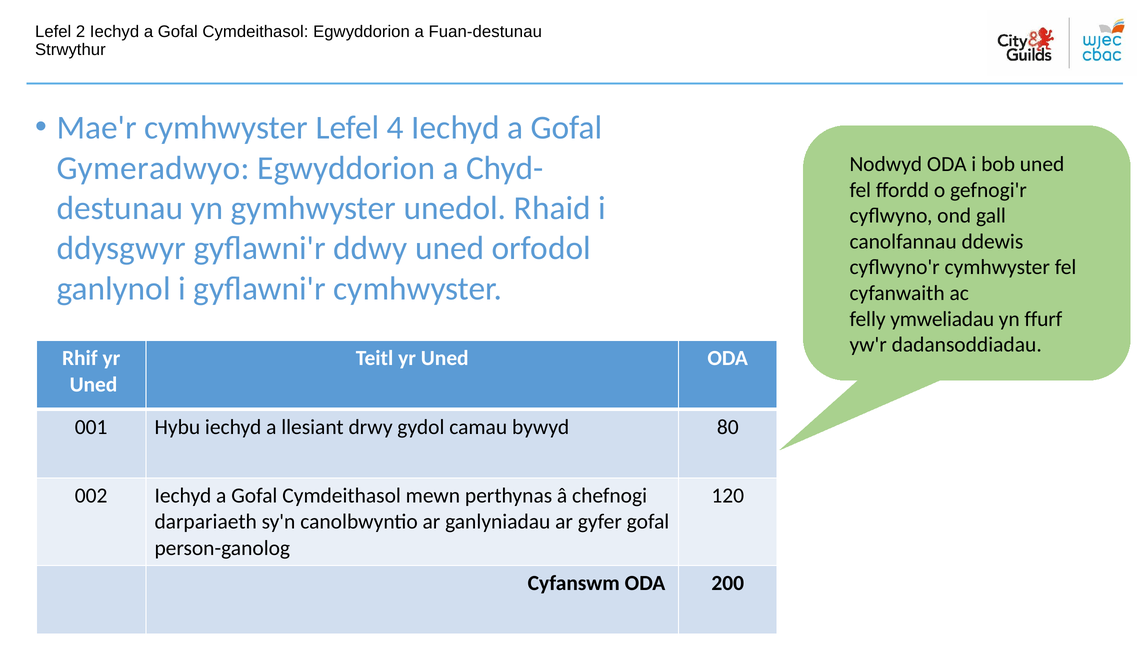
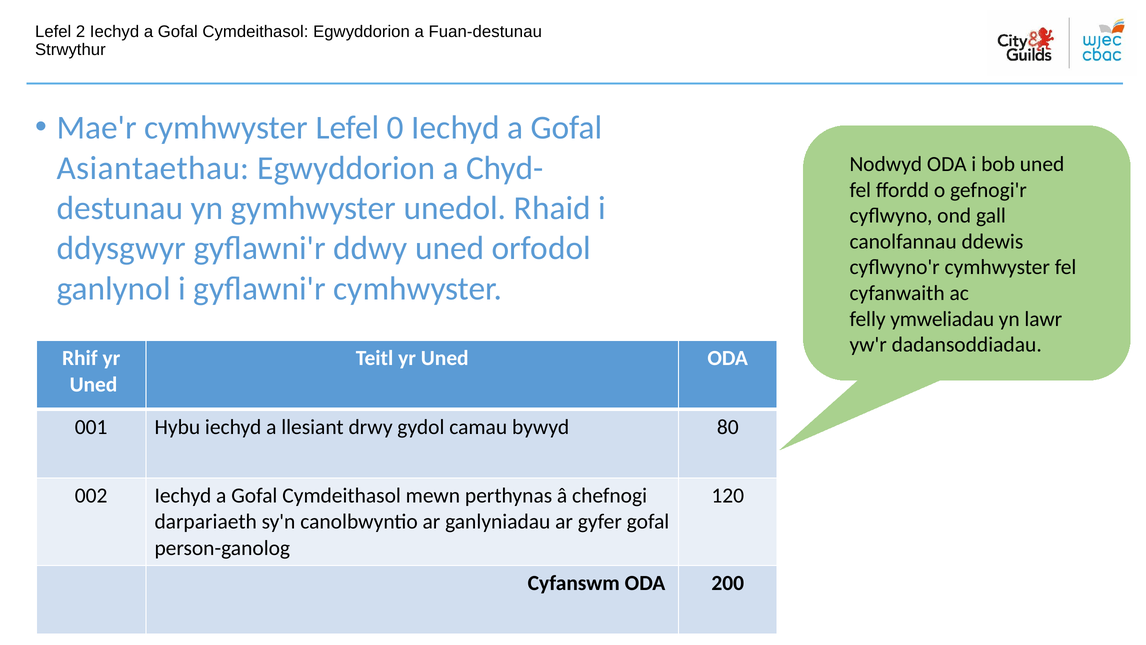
4: 4 -> 0 (395, 128)
Gymeradwyo: Gymeradwyo -> Asiantaethau (153, 168)
ffurf: ffurf -> lawr (1043, 319)
